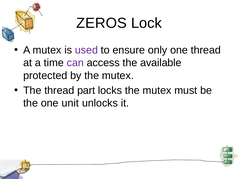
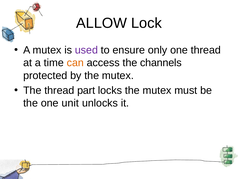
ZEROS: ZEROS -> ALLOW (102, 23)
can colour: purple -> orange (75, 63)
available: available -> channels (161, 63)
